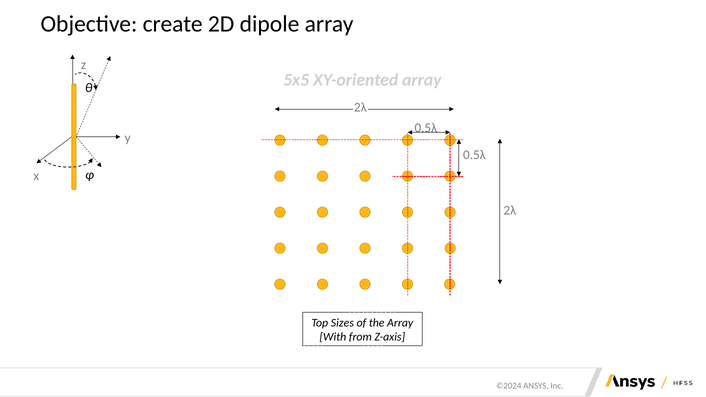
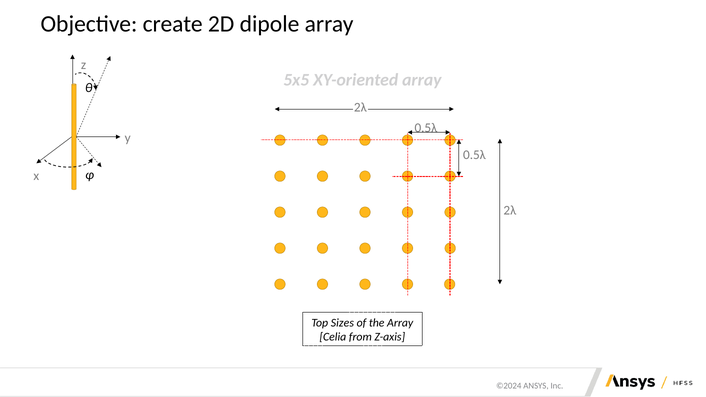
With: With -> Celia (333, 337)
